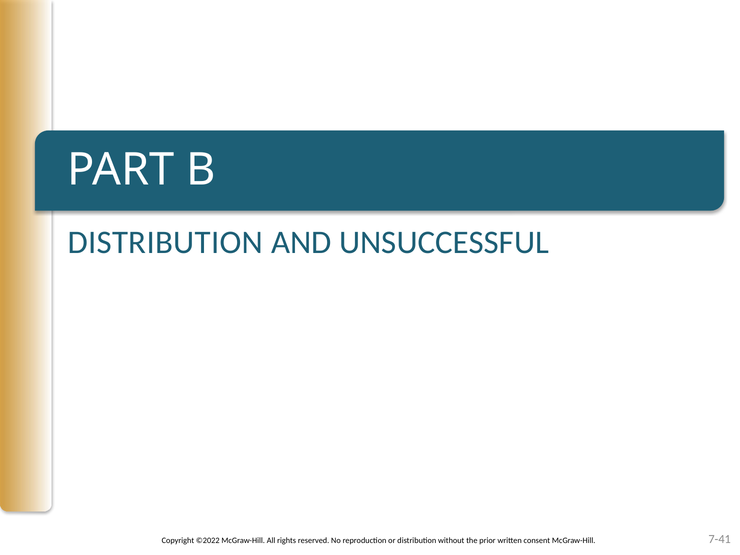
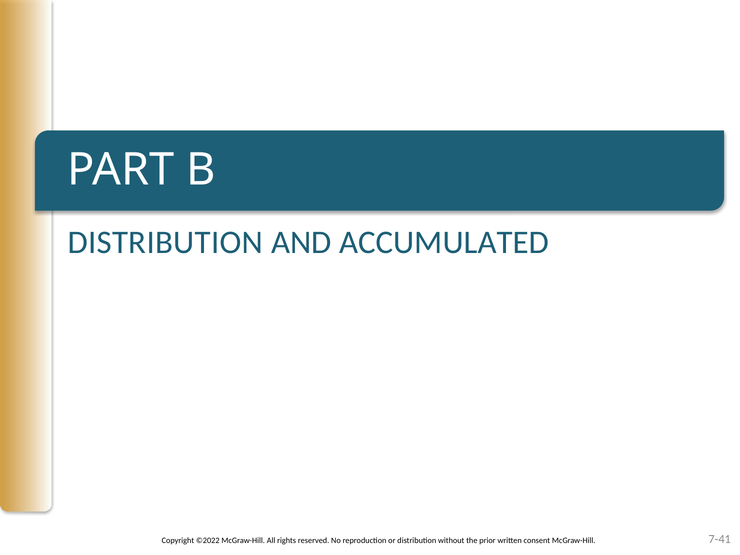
UNSUCCESSFUL: UNSUCCESSFUL -> ACCUMULATED (444, 242)
